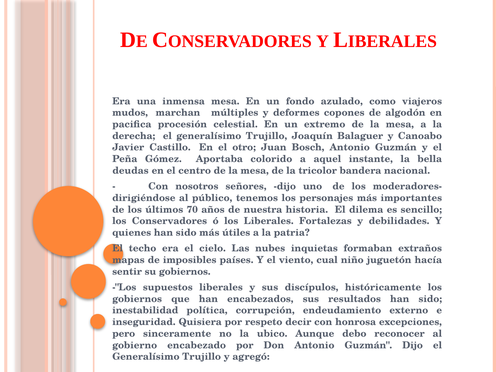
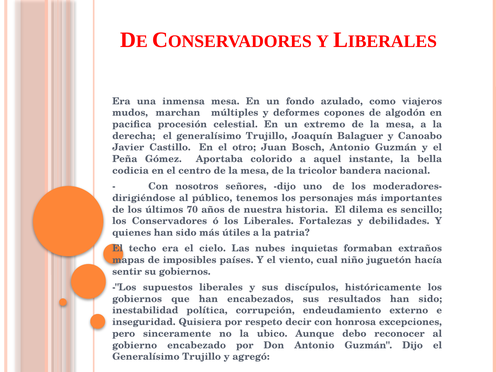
deudas: deudas -> codicia (131, 171)
